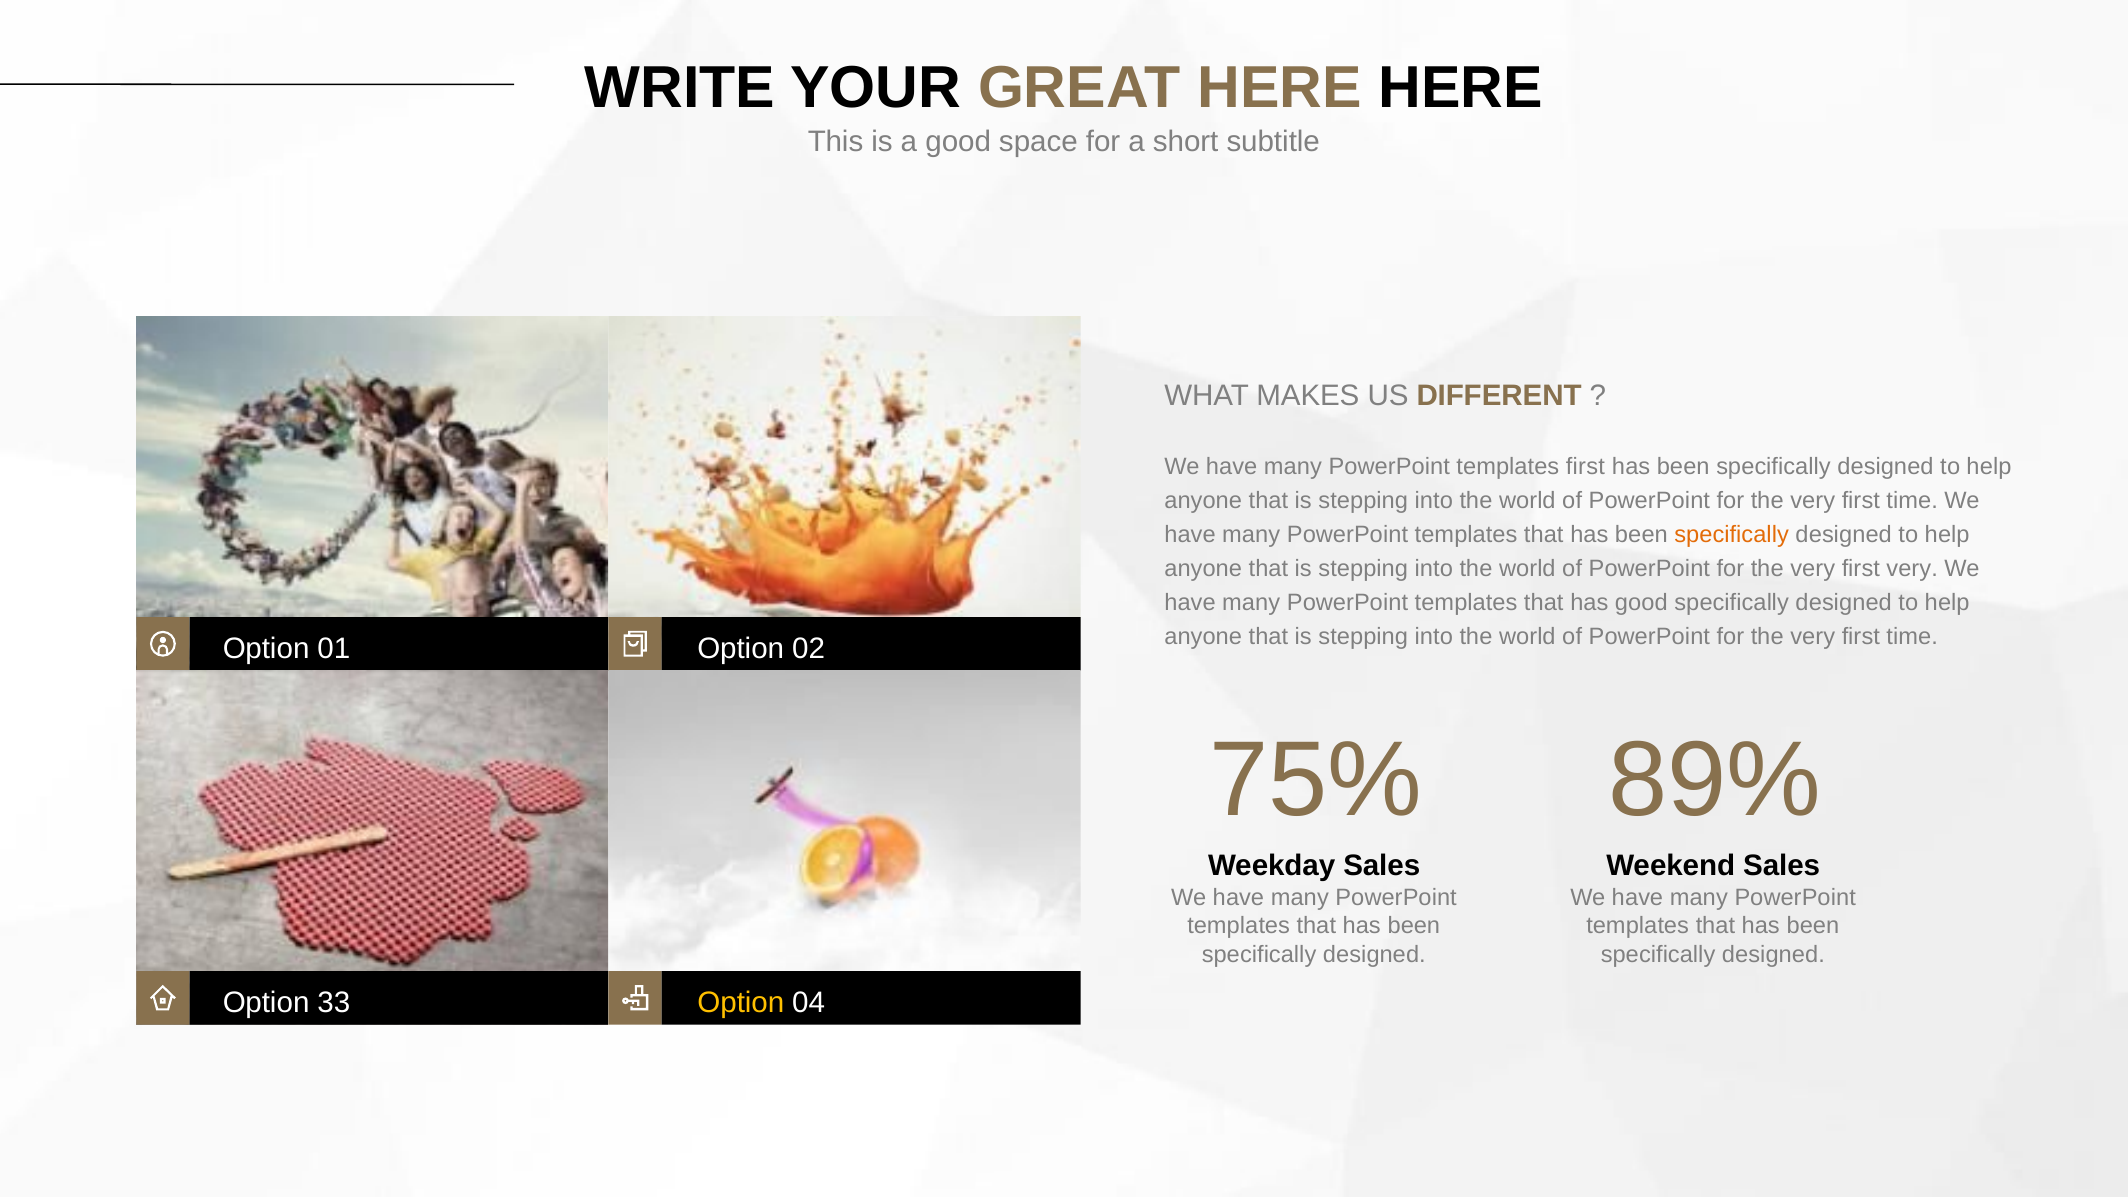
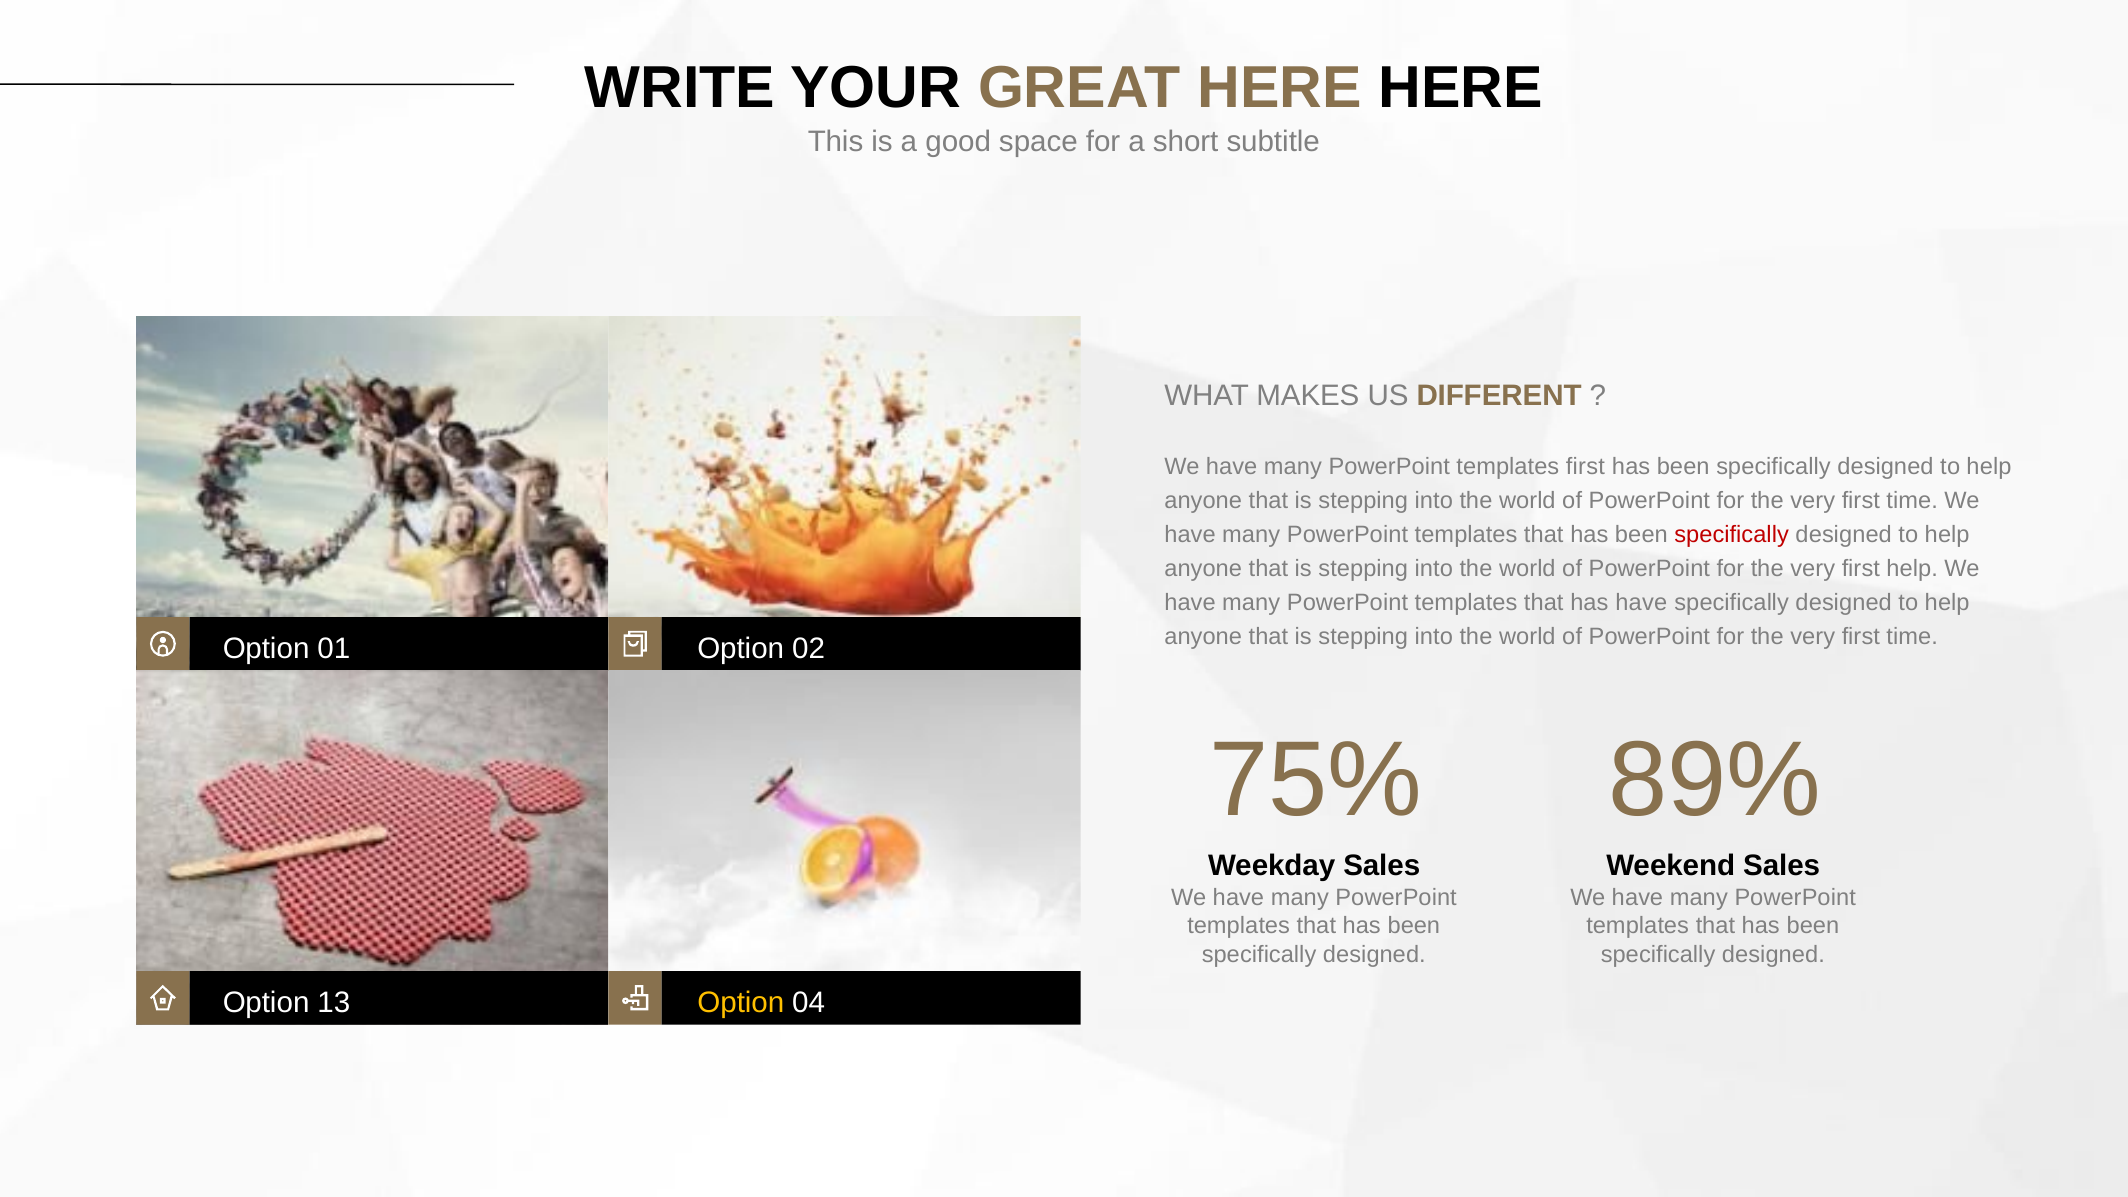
specifically colour: orange -> red (1732, 535)
first very: very -> help (1912, 569)
has good: good -> have (1641, 603)
33: 33 -> 13 (334, 1002)
